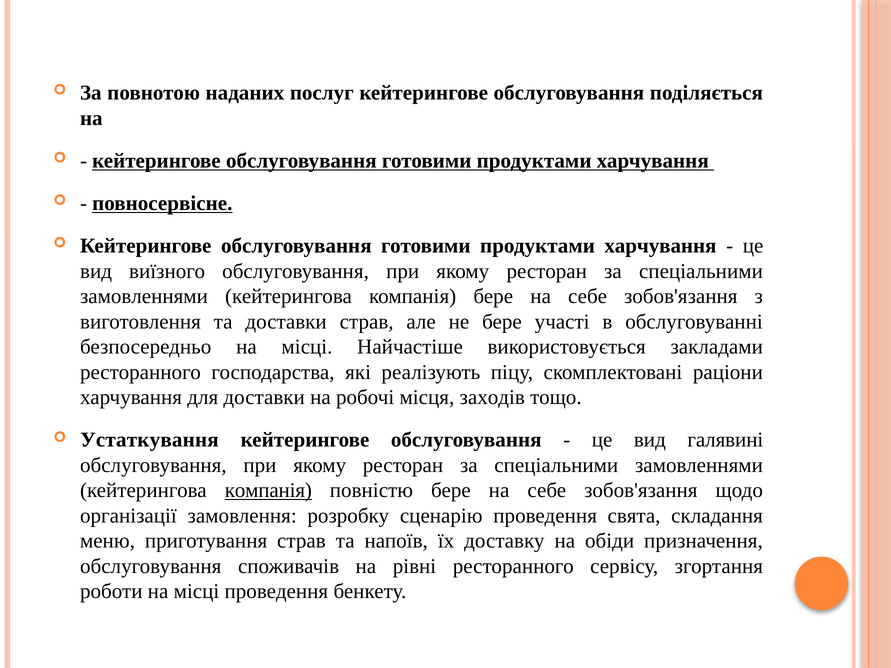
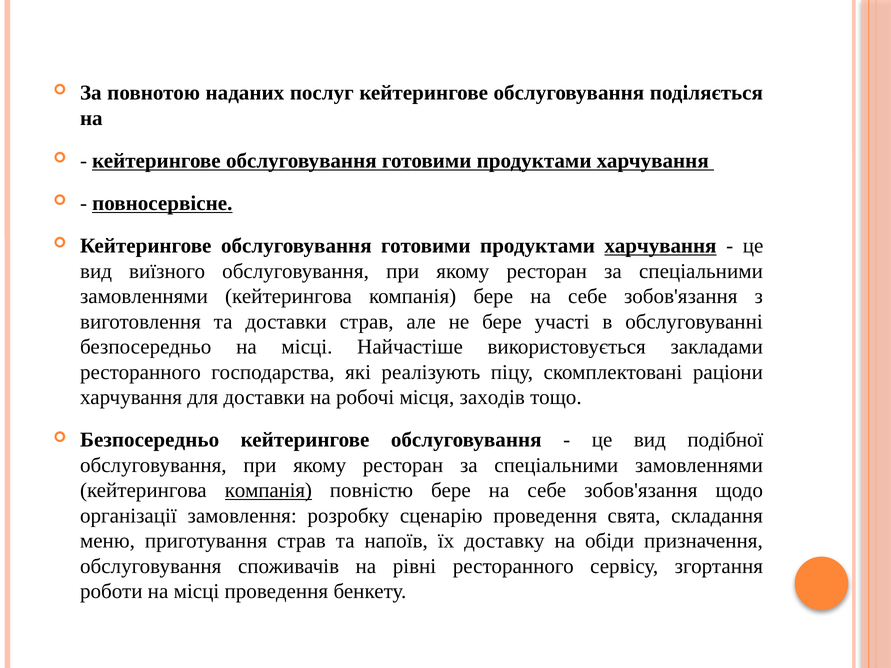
харчування underline: none -> present (660, 246)
Устаткування: Устаткування -> Безпосередньо (150, 440)
галявині: галявині -> подібної (725, 440)
